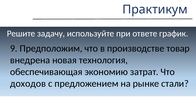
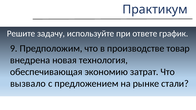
доходов: доходов -> вызвало (28, 84)
